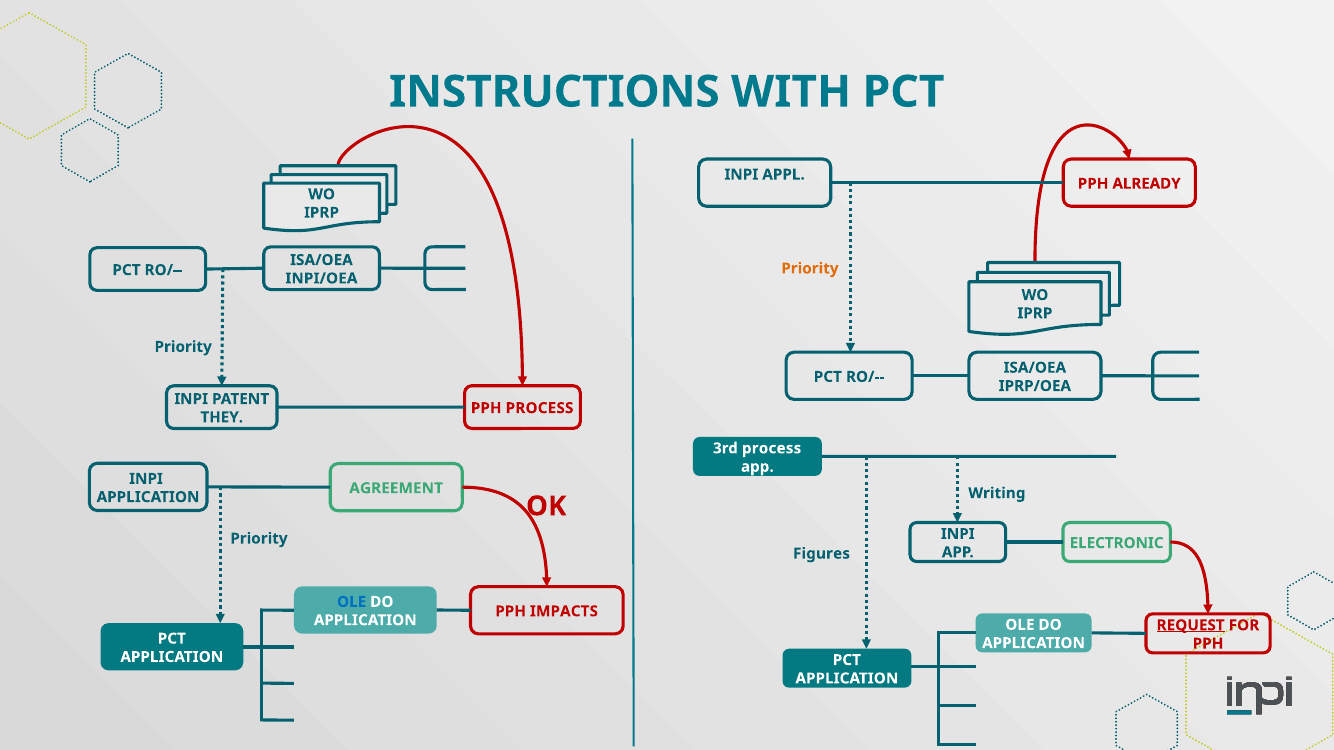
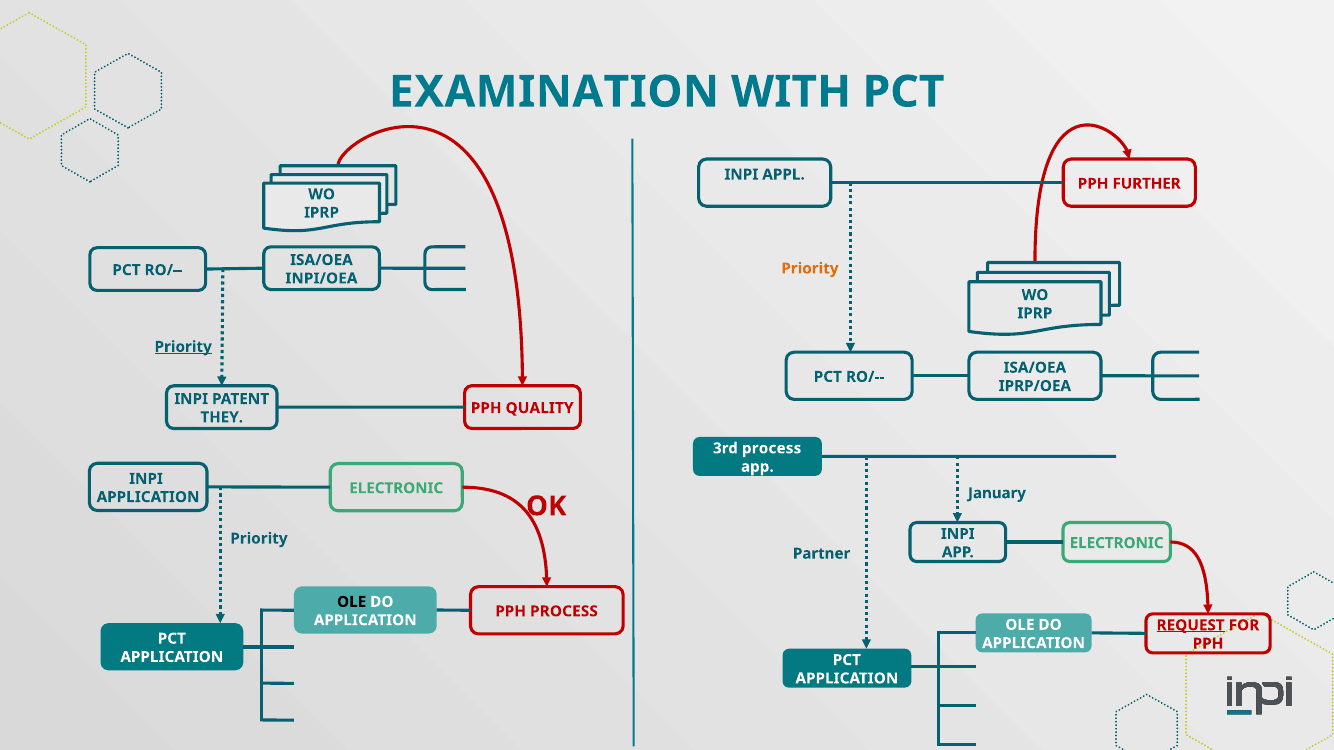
INSTRUCTIONS: INSTRUCTIONS -> EXAMINATION (554, 92)
ALREADY: ALREADY -> FURTHER (1147, 184)
Priority underline: none -> present (183, 347)
PPH PROCESS: PROCESS -> QUALITY (540, 408)
AGREEMENT: AGREEMENT -> ELECTRONIC (396, 488)
Writing: Writing -> January (997, 493)
Figures: Figures -> Partner (822, 554)
OLE colour: blue -> black (352, 602)
PPH IMPACTS: IMPACTS -> PROCESS (564, 612)
